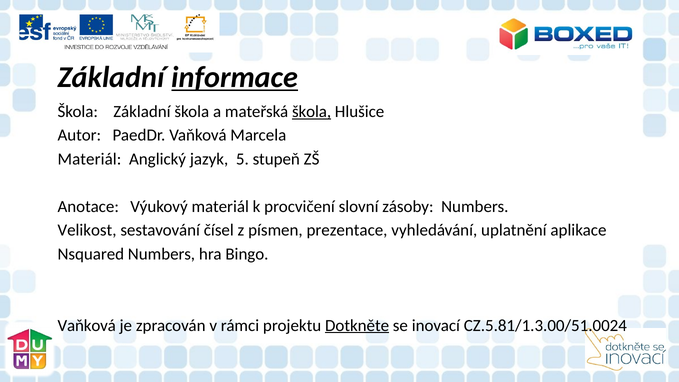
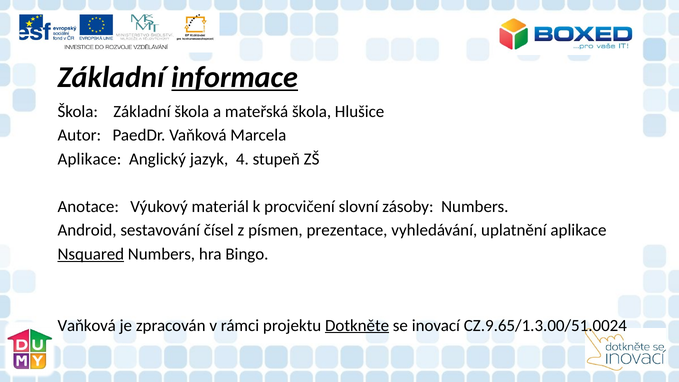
škola underline: present -> none (312, 111)
Materiál: Materiál -> Aplikace (89, 159)
5: 5 -> 4 (242, 159)
Velikost: Velikost -> Android (87, 230)
Nsquared underline: none -> present (91, 254)
CZ.5.81/1.3.00/51.0024: CZ.5.81/1.3.00/51.0024 -> CZ.9.65/1.3.00/51.0024 (545, 325)
